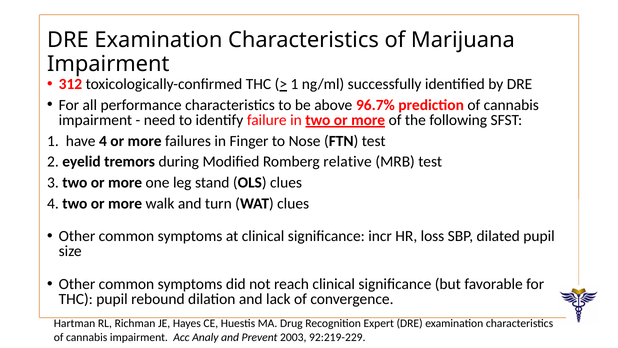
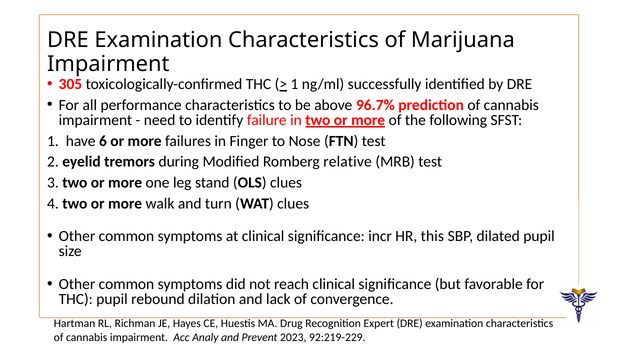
312: 312 -> 305 (70, 84)
have 4: 4 -> 6 (103, 141)
loss: loss -> this (432, 236)
2003: 2003 -> 2023 (293, 337)
